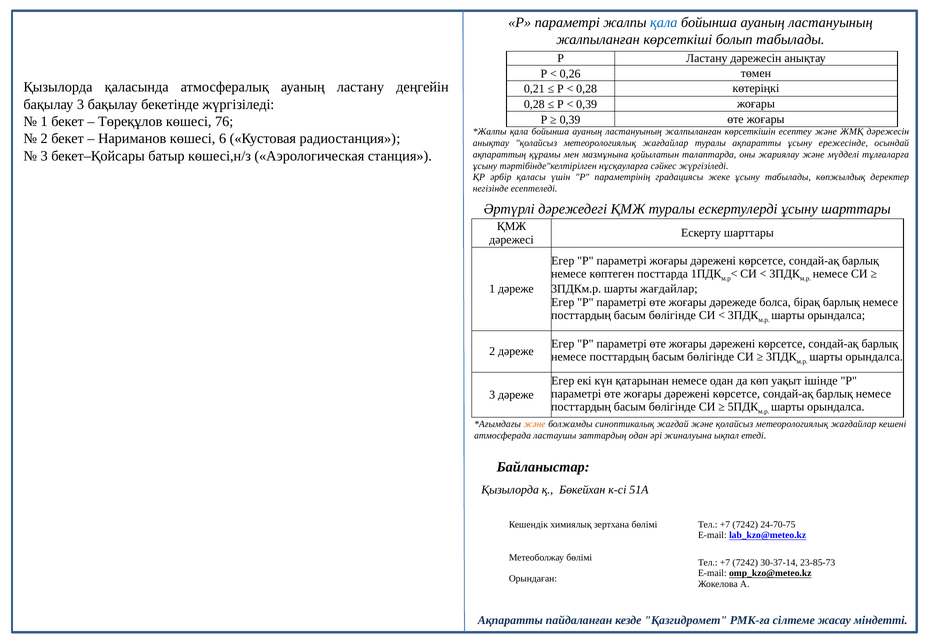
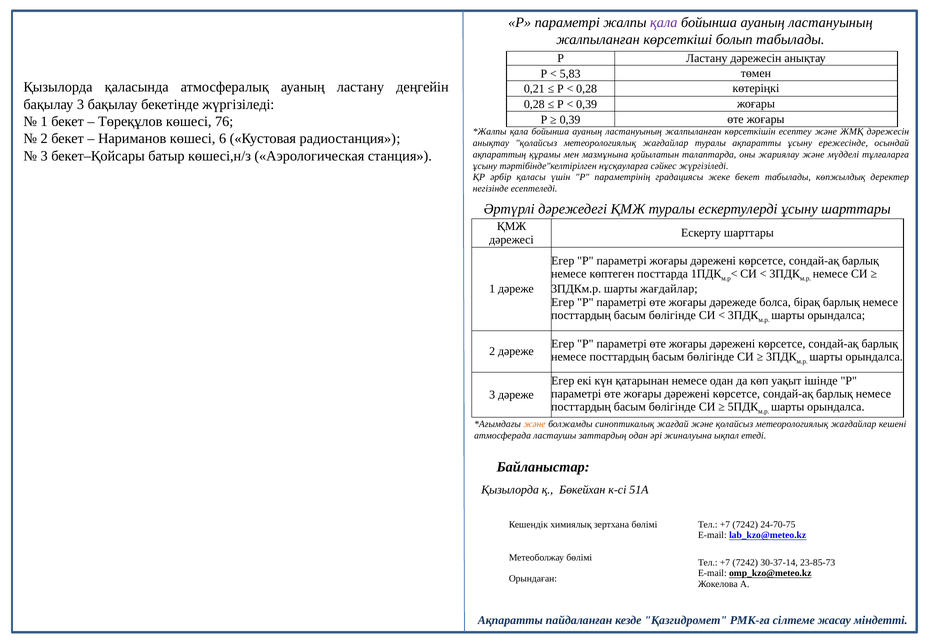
қала colour: blue -> purple (664, 22)
0,26: 0,26 -> 5,83 (570, 74)
жеке ұсыну: ұсыну -> бекет (747, 177)
